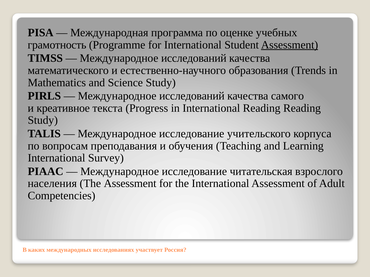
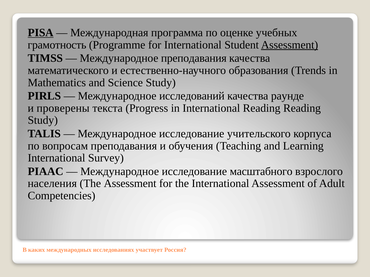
PISA underline: none -> present (41, 33)
исследований: исследований -> преподавания (194, 58)
самого: самого -> раунде (287, 96)
креативное: креативное -> проверены (63, 108)
читательская: читательская -> масштабного (261, 172)
